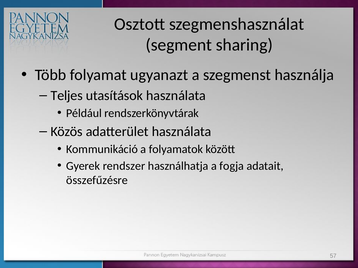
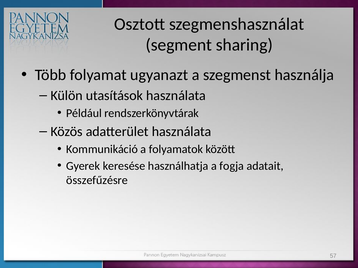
Teljes: Teljes -> Külön (67, 96)
rendszer: rendszer -> keresése (124, 166)
